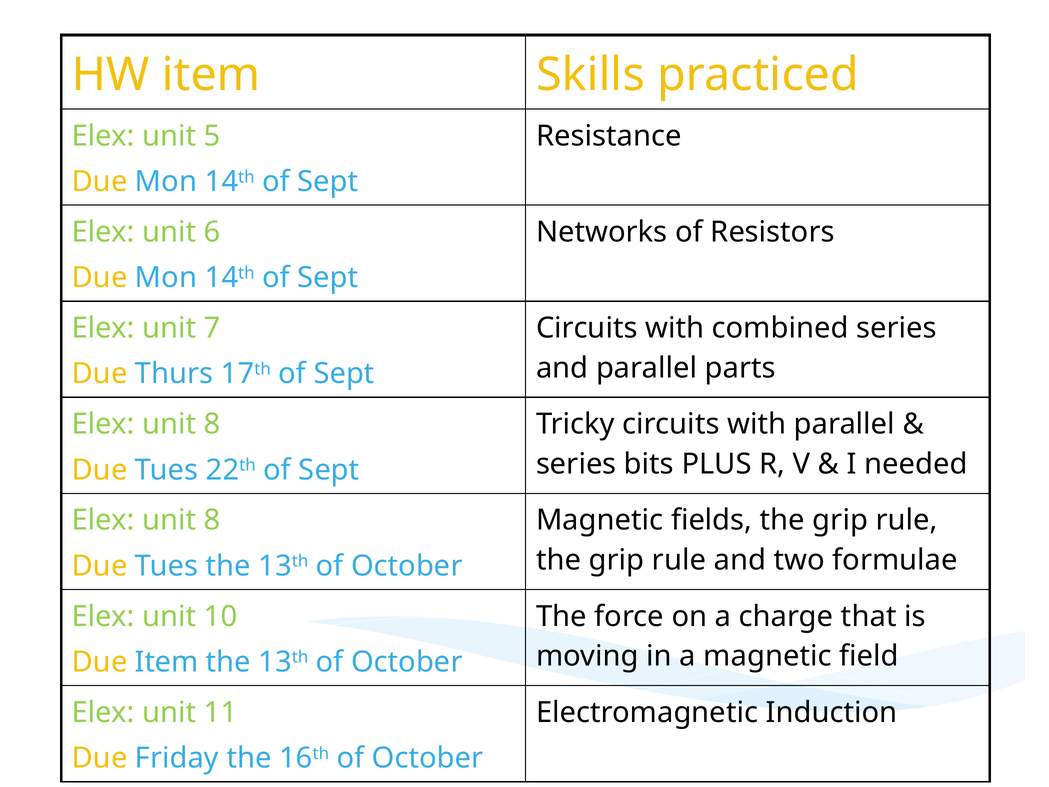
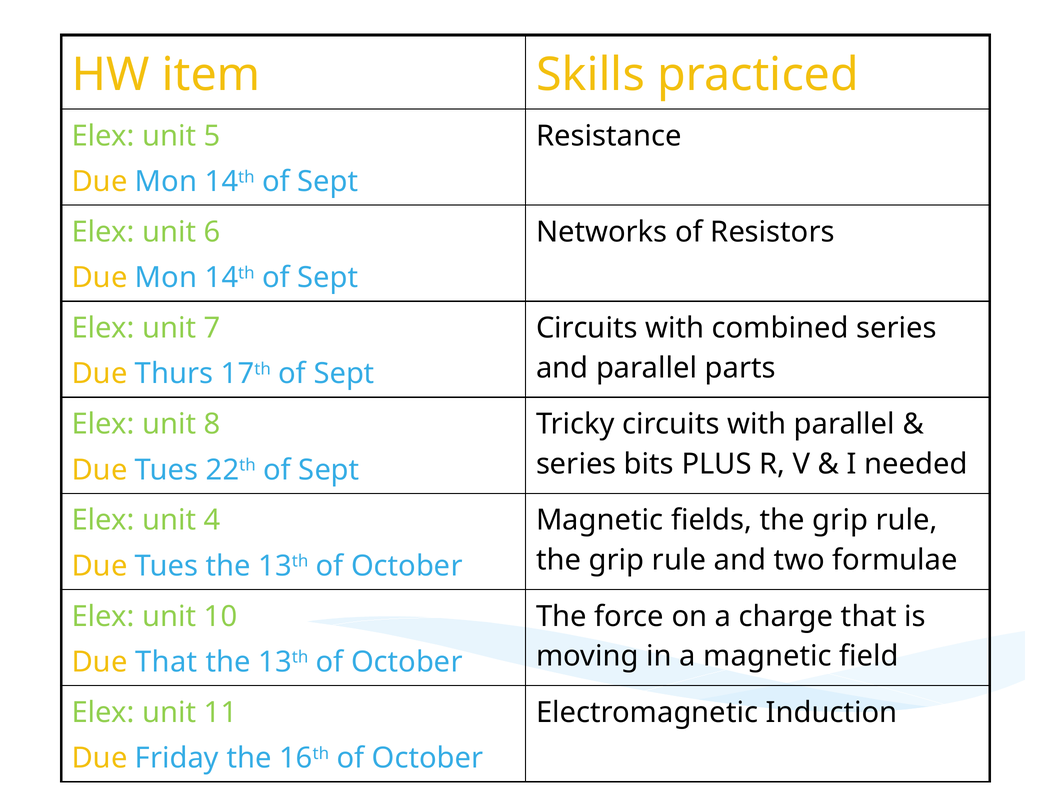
8: 8 -> 4 (212, 520)
Due Item: Item -> That (166, 662)
